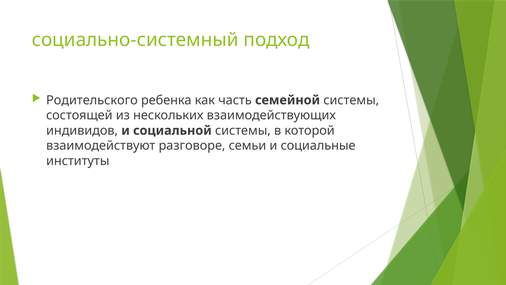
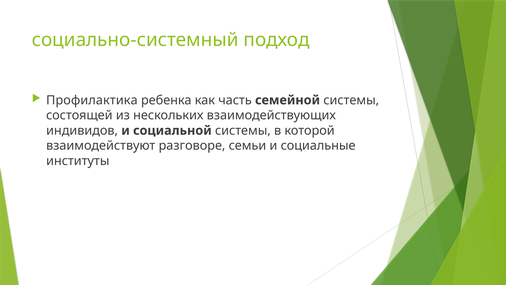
Родительского: Родительского -> Профилактика (92, 100)
